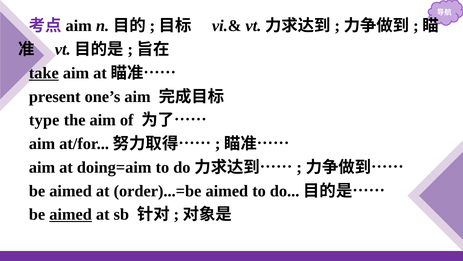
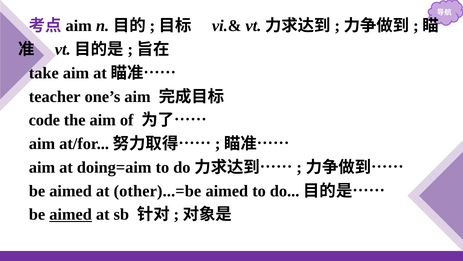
take underline: present -> none (44, 73)
present: present -> teacher (55, 96)
type: type -> code (44, 120)
order)...=be: order)...=be -> other)...=be (157, 190)
